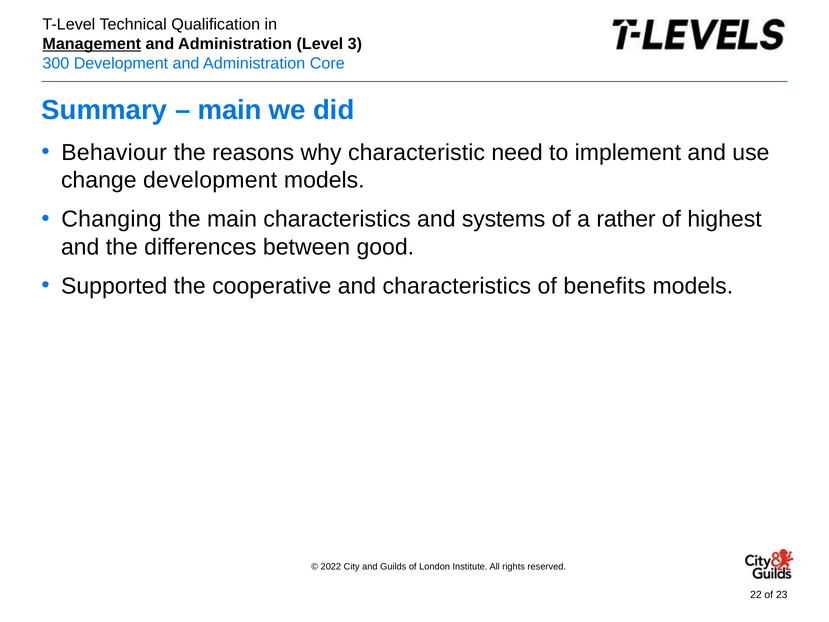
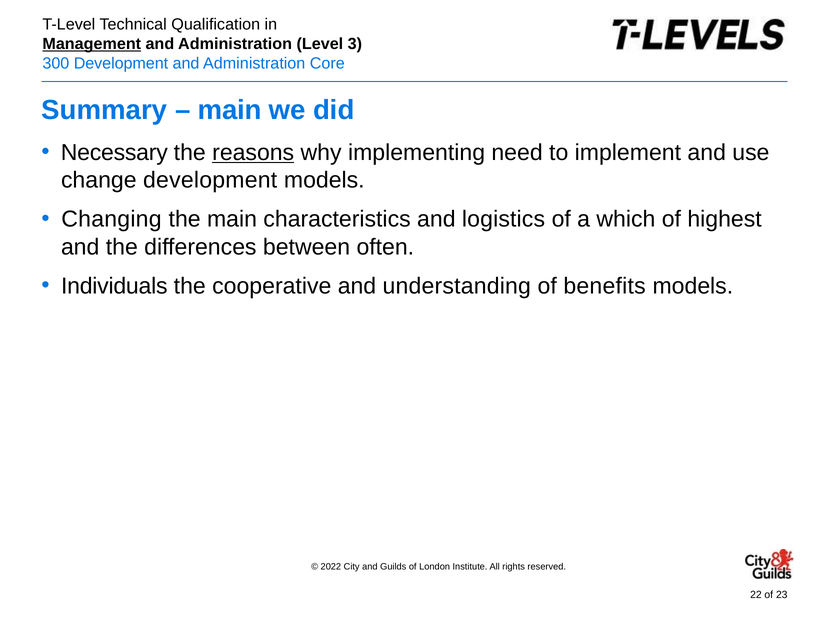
Behaviour: Behaviour -> Necessary (114, 153)
reasons underline: none -> present (253, 153)
characteristic: characteristic -> implementing (417, 153)
systems: systems -> logistics (504, 219)
rather: rather -> which (626, 219)
good: good -> often (385, 247)
Supported: Supported -> Individuals (114, 286)
and characteristics: characteristics -> understanding (457, 286)
